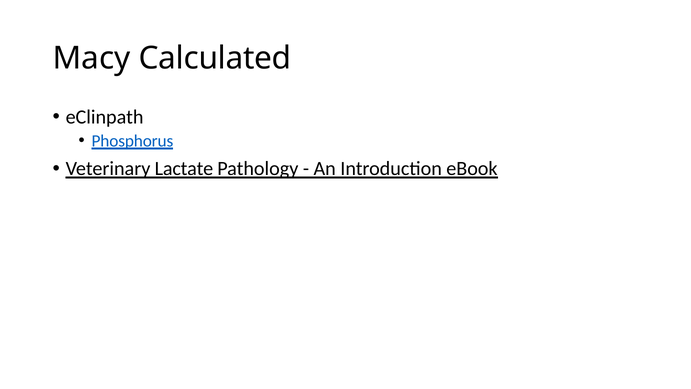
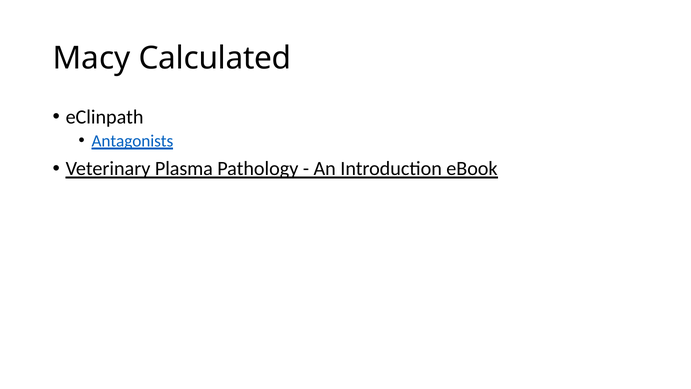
Phosphorus: Phosphorus -> Antagonists (132, 141)
Lactate: Lactate -> Plasma (184, 169)
